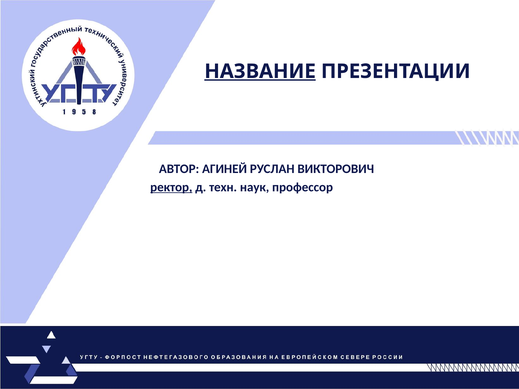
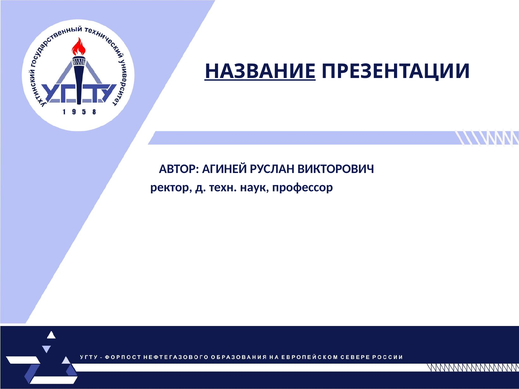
ректор underline: present -> none (171, 187)
